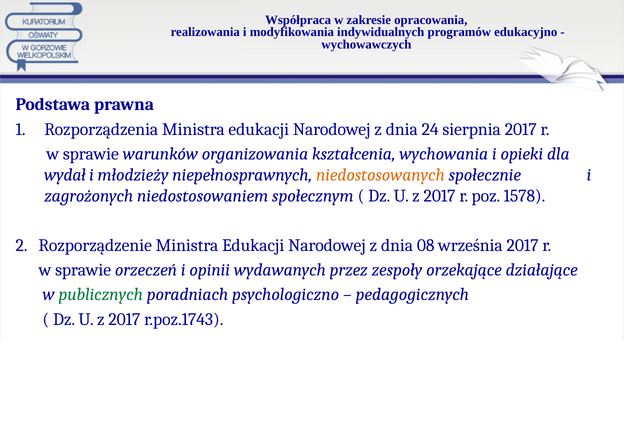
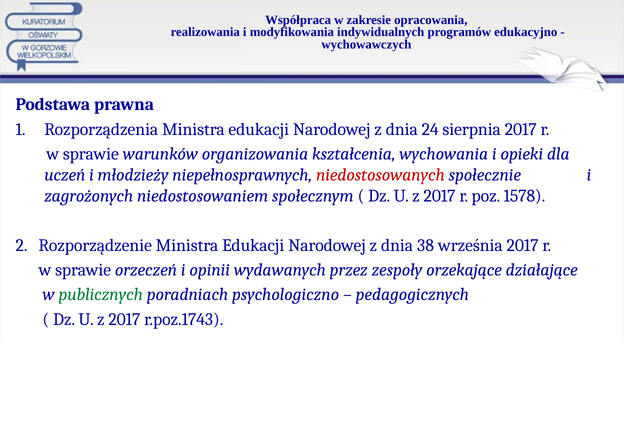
wydał: wydał -> uczeń (65, 175)
niedostosowanych colour: orange -> red (380, 175)
08: 08 -> 38 (426, 245)
